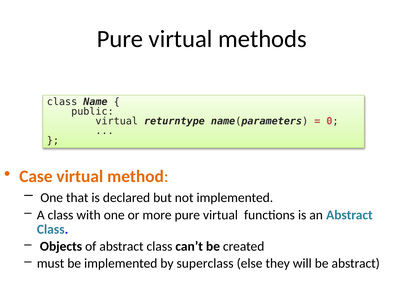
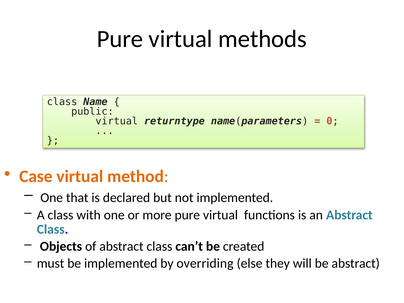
superclass: superclass -> overriding (205, 263)
